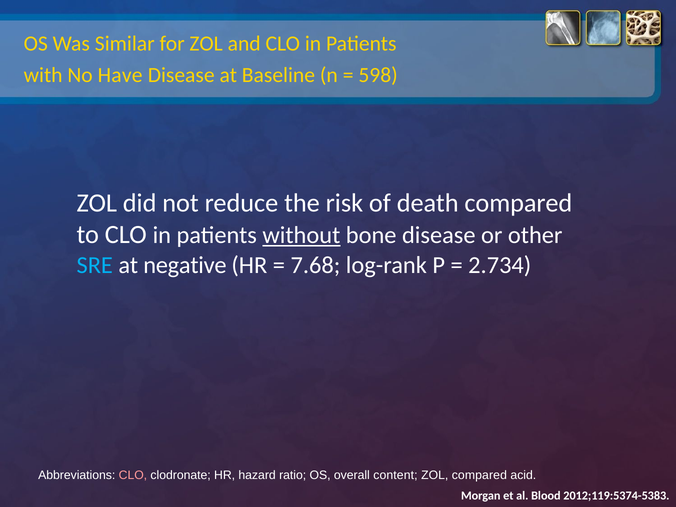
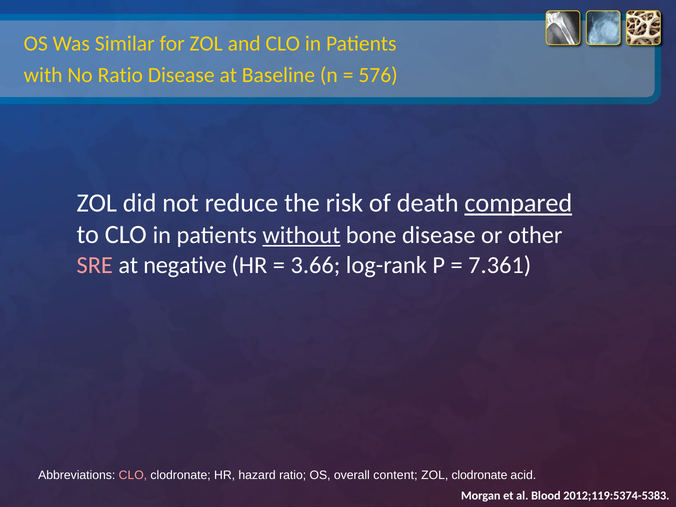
No Have: Have -> Ratio (120, 75)
598: 598 -> 576 (378, 75)
compared underline: none -> present (518, 203)
SRE colour: light blue -> pink (95, 265)
7.68: 7.68 -> 3.66 (315, 265)
2.734: 2.734 -> 7.361 (500, 265)
ZOL compared: compared -> clodronate (479, 475)
